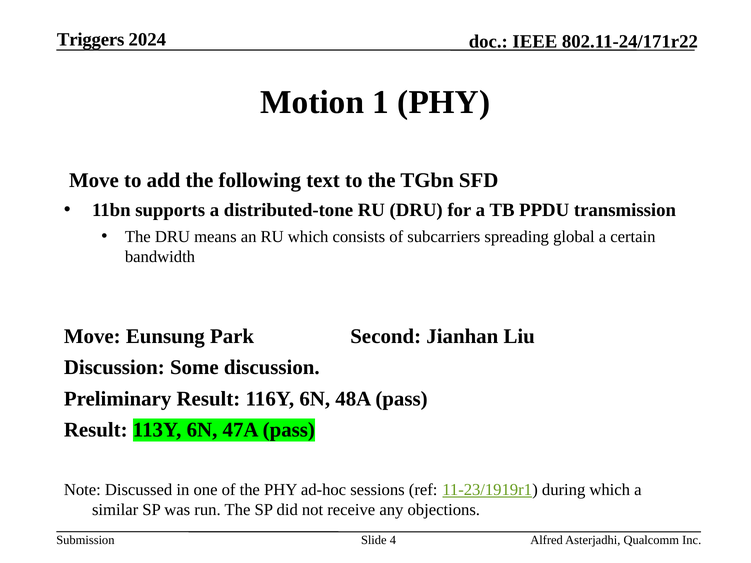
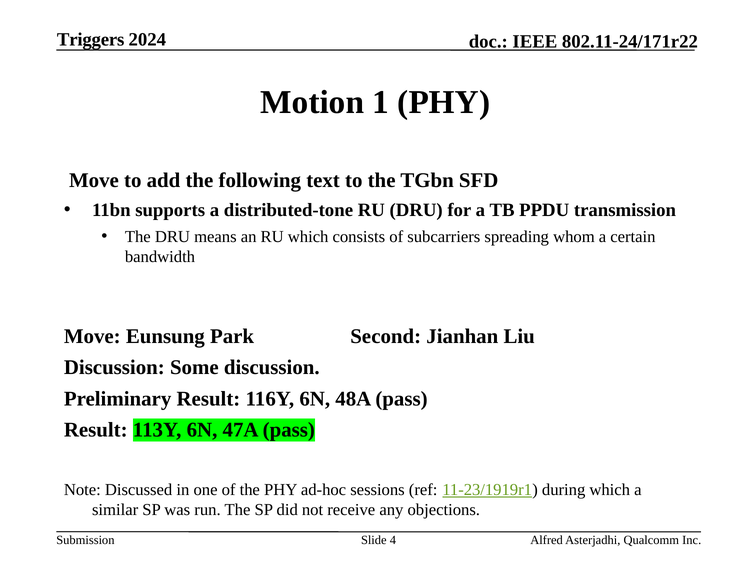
global: global -> whom (574, 237)
